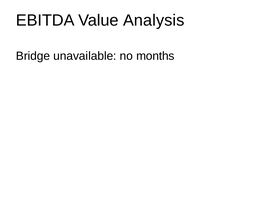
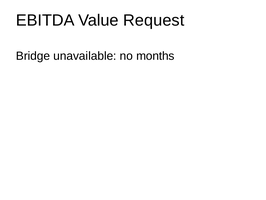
Analysis: Analysis -> Request (154, 20)
